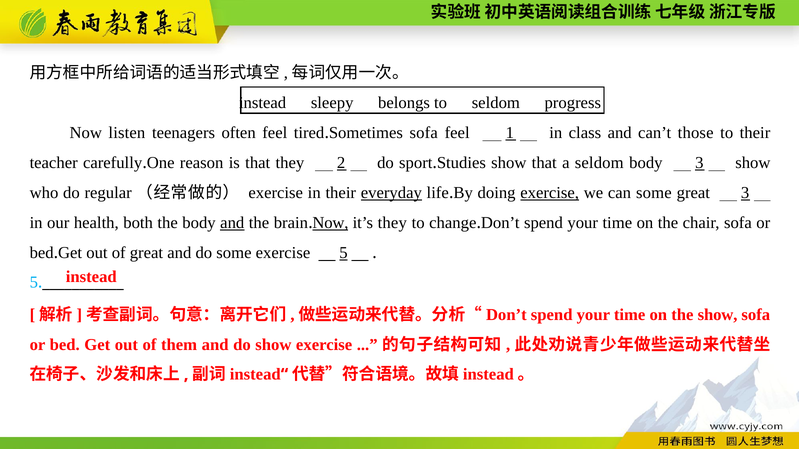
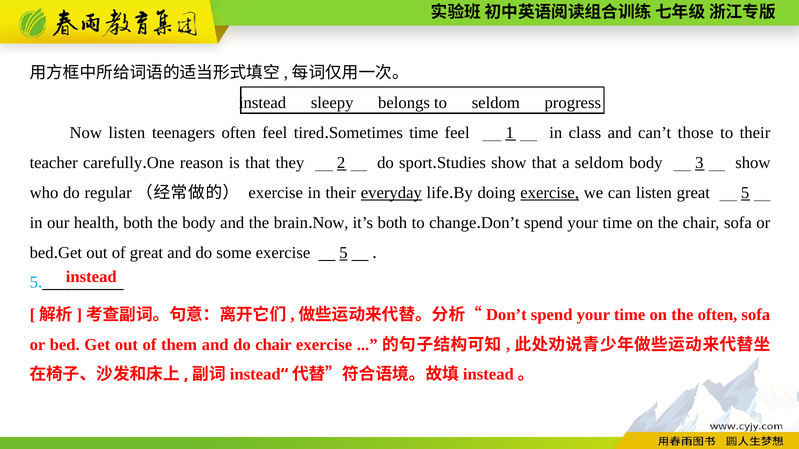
sofa: sofa -> time (424, 133)
can some: some -> listen (654, 193)
great 3: 3 -> 5 (745, 193)
and underline: present -> none (232, 223)
Now underline: present -> none (330, 223)
it’s they: they -> both (392, 223)
the show: show -> often (718, 315)
do show: show -> chair (273, 345)
